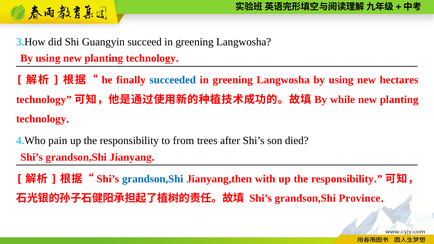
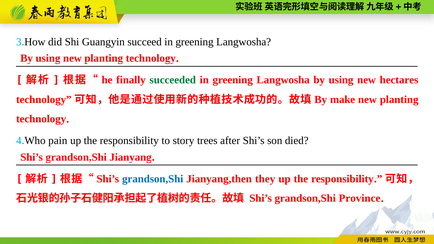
succeeded colour: blue -> green (173, 80)
while: while -> make (343, 100)
from: from -> story (184, 141)
with: with -> they (265, 179)
